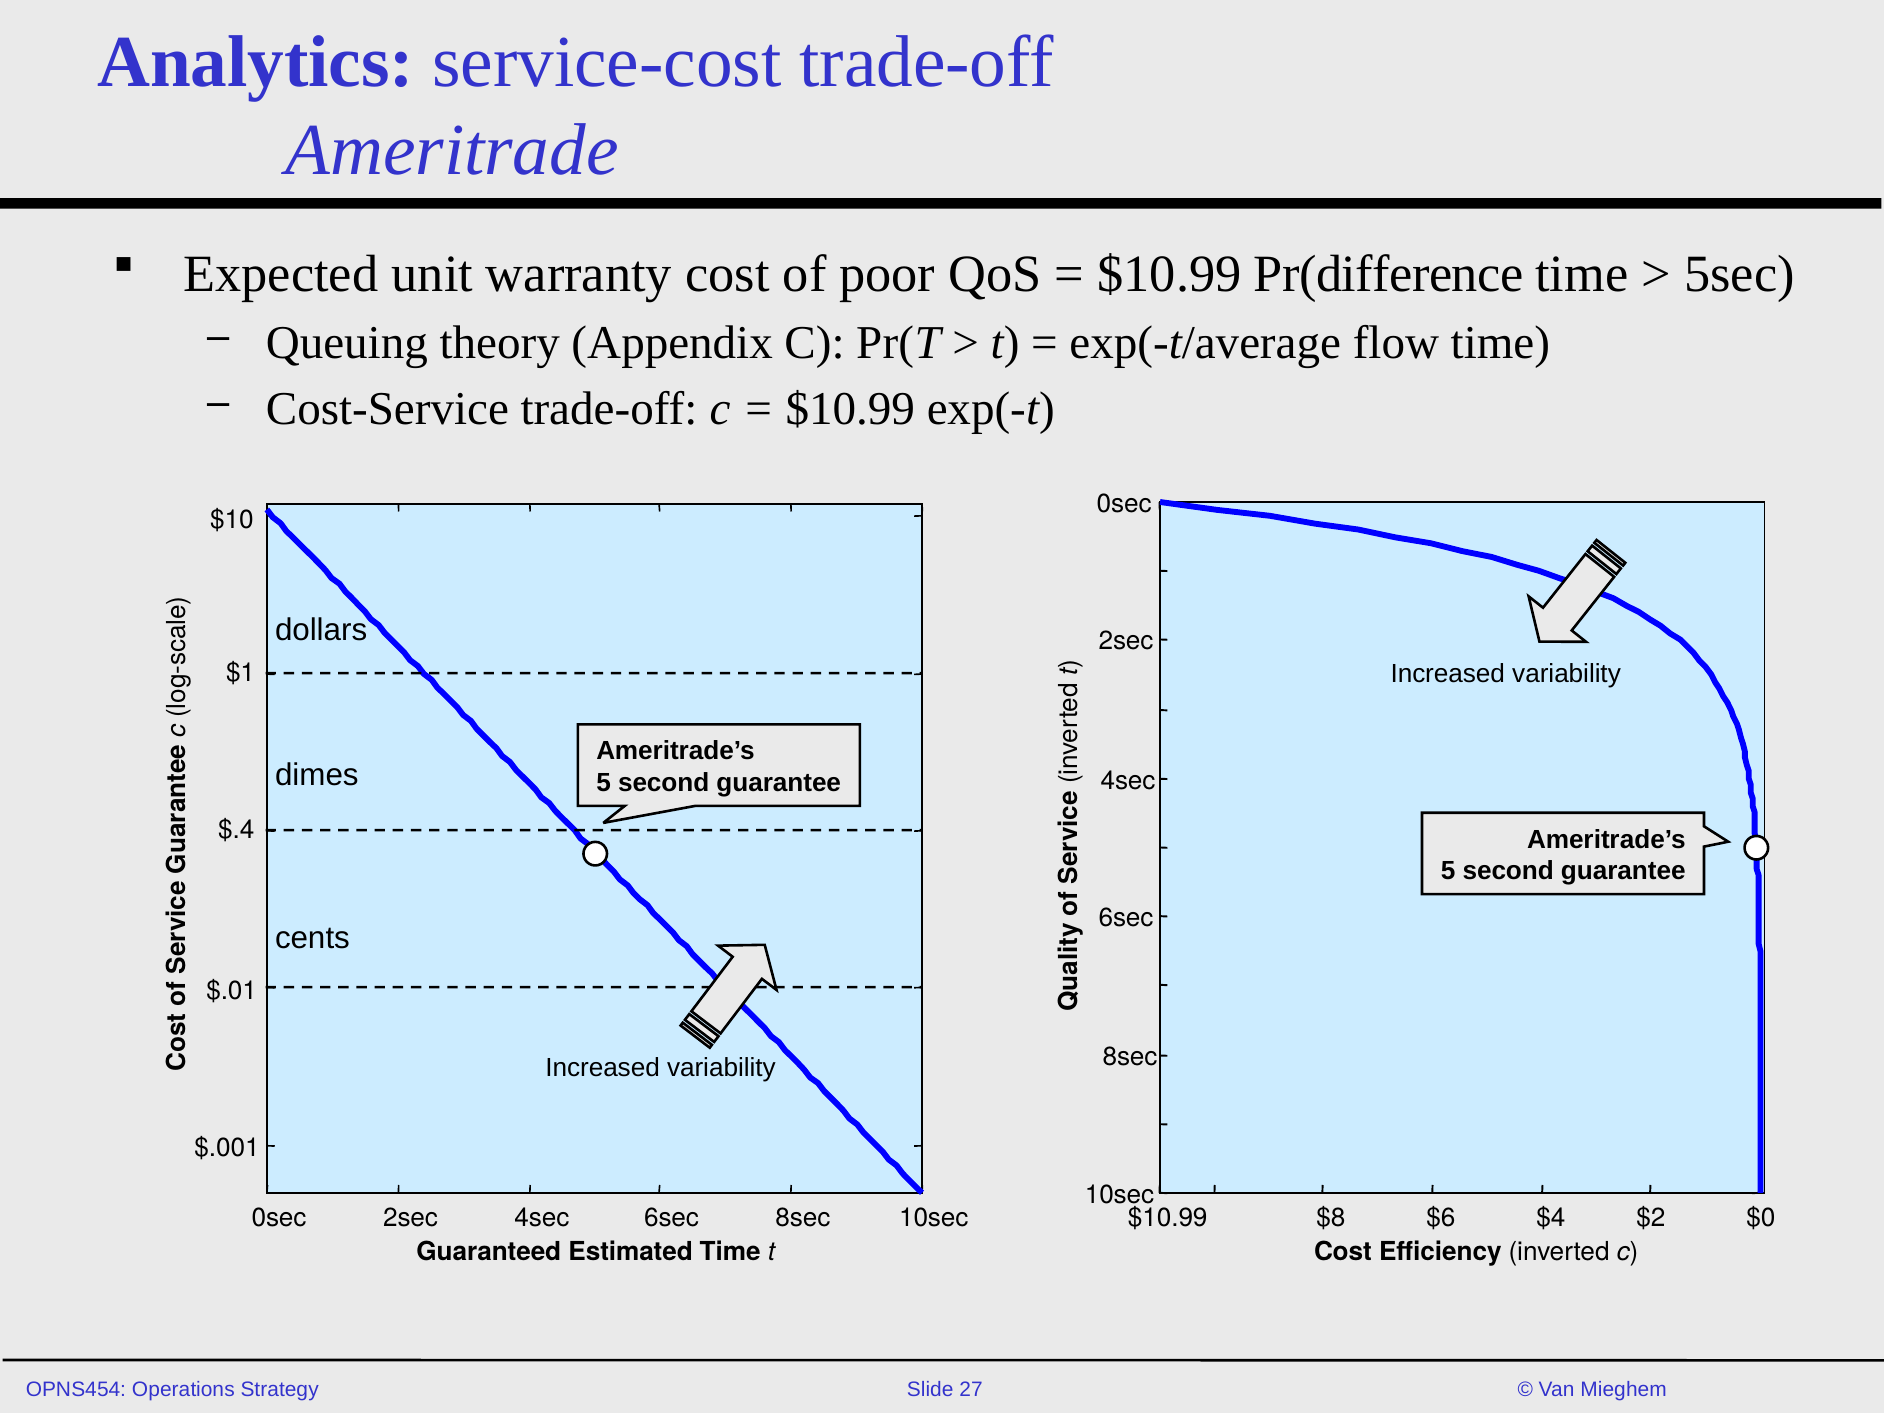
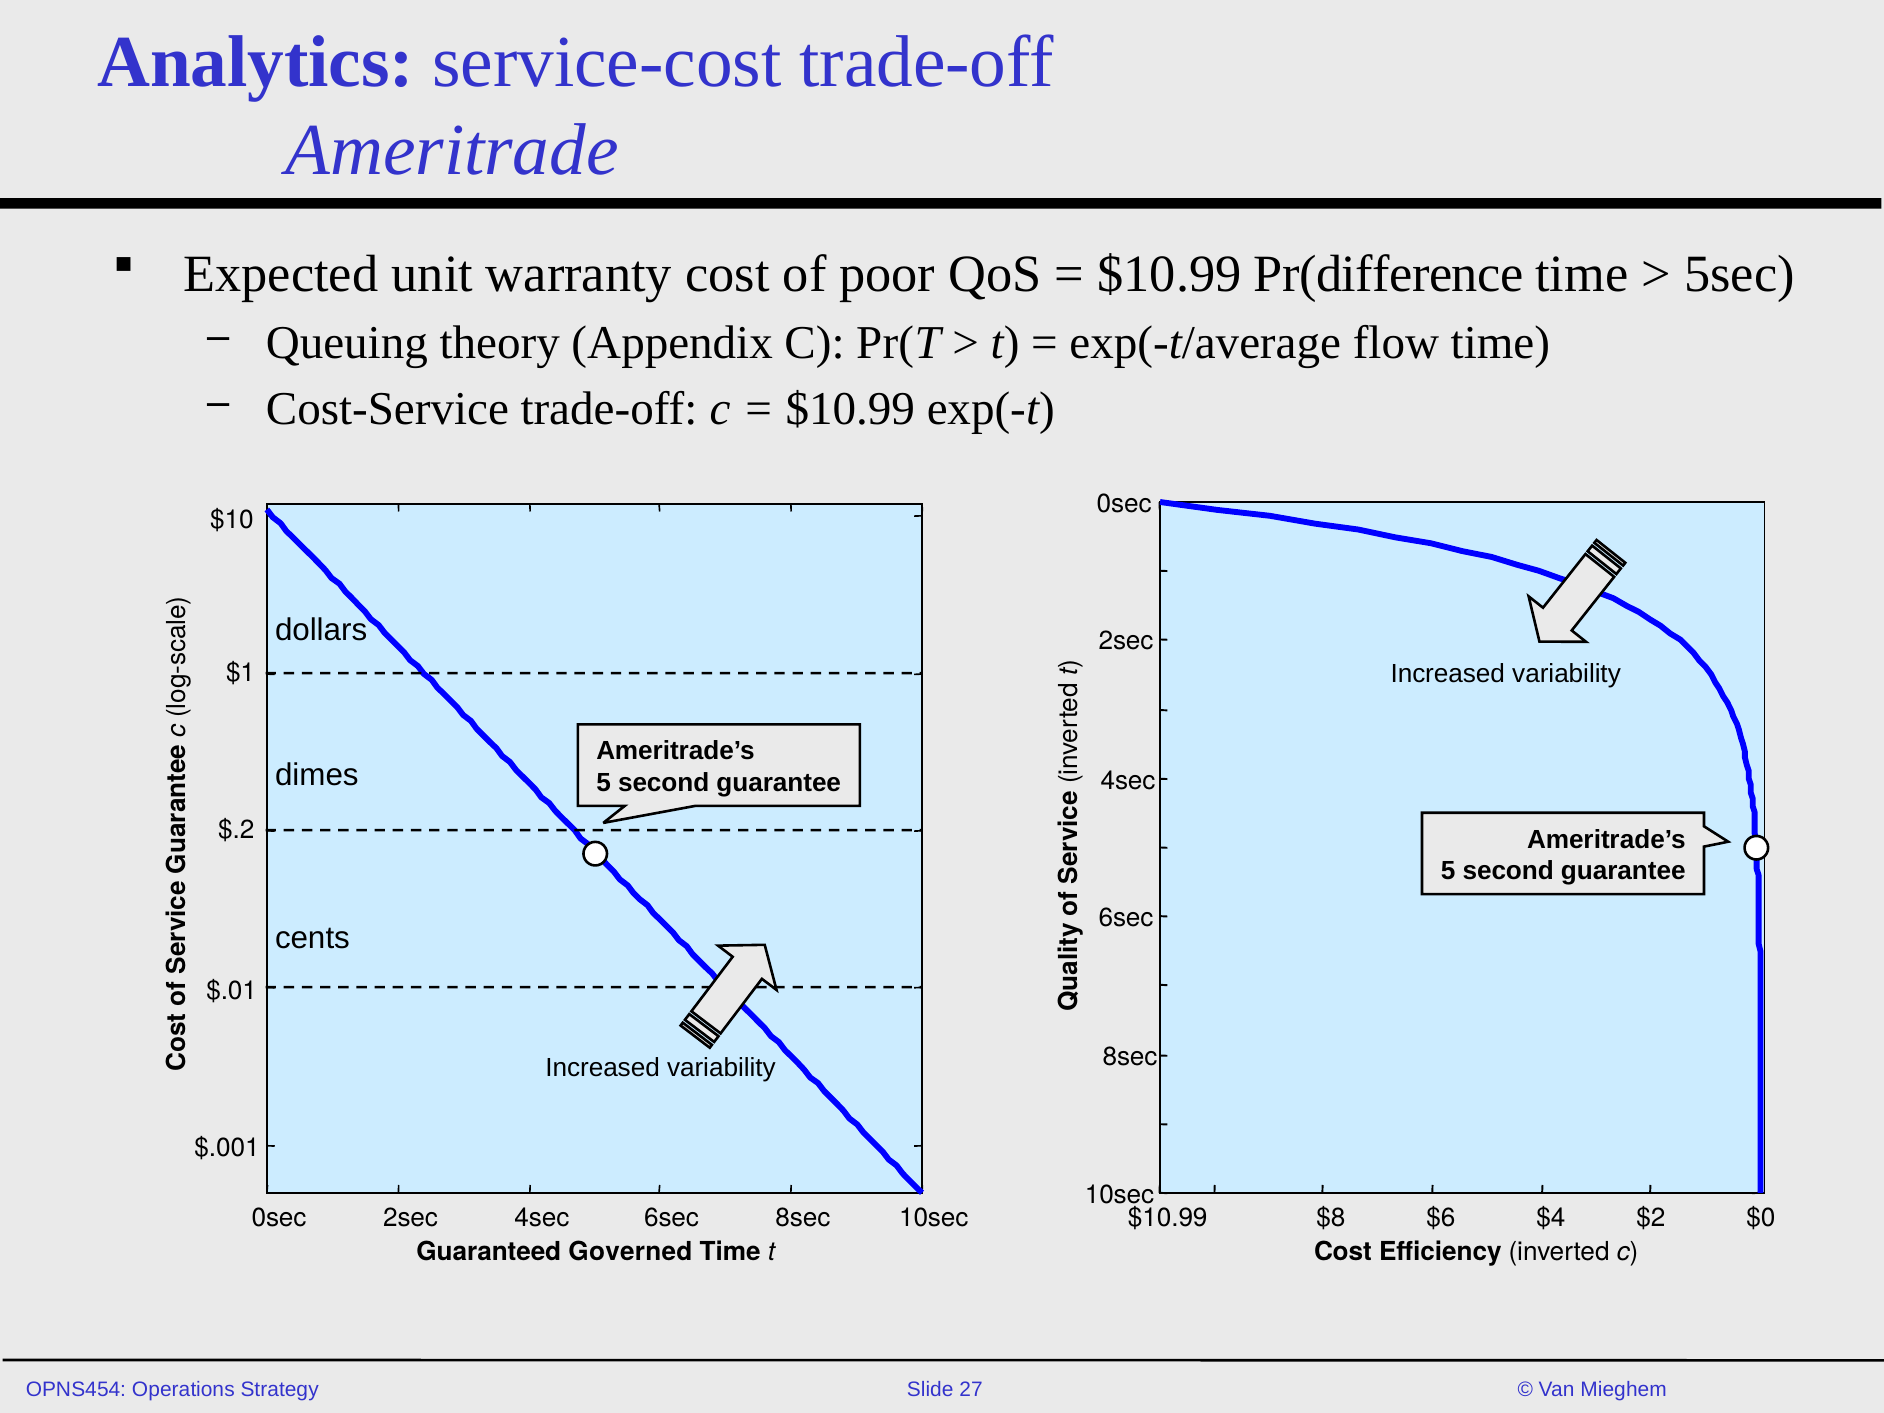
$.4: $.4 -> $.2 (236, 830)
Estimated: Estimated -> Governed (630, 1252)
